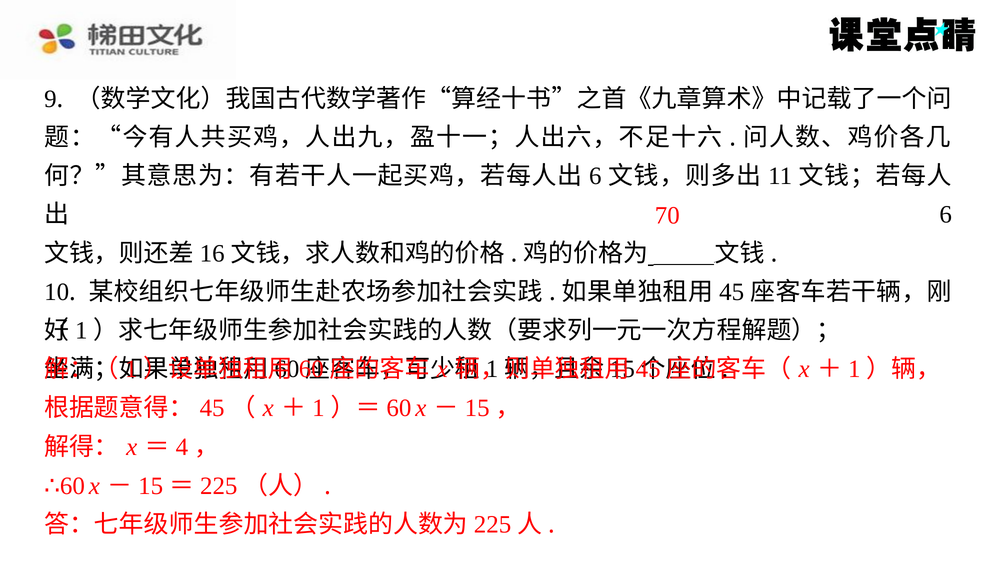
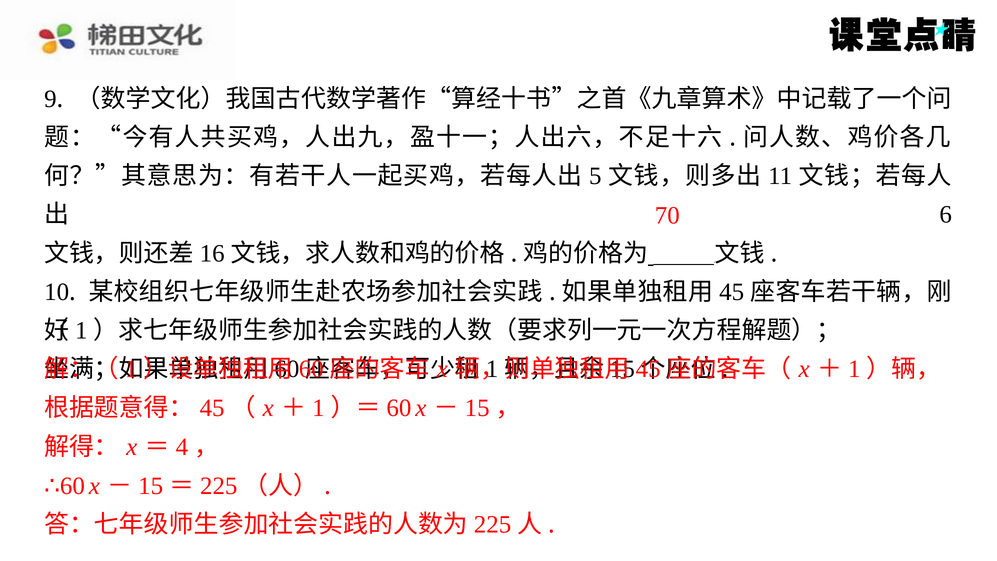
6: 6 -> 5 (595, 176)
